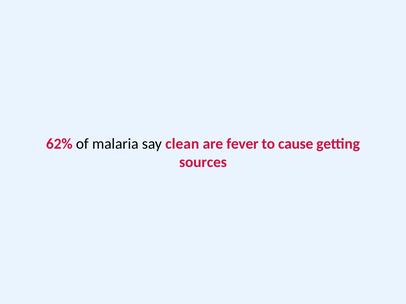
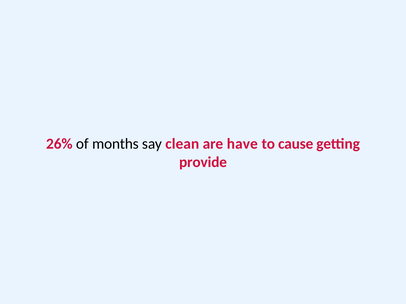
62%: 62% -> 26% (59, 144)
malaria: malaria -> months (115, 144)
fever: fever -> have (242, 144)
sources: sources -> provide (203, 162)
